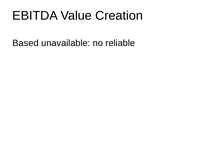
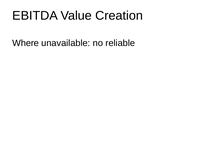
Based: Based -> Where (26, 43)
